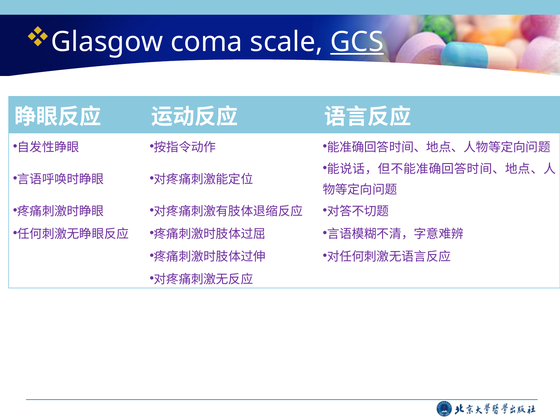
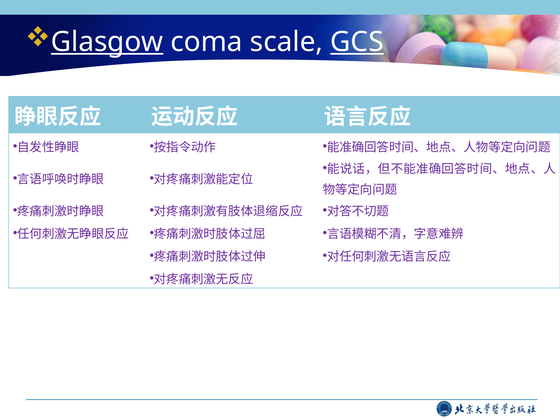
Glasgow underline: none -> present (107, 42)
